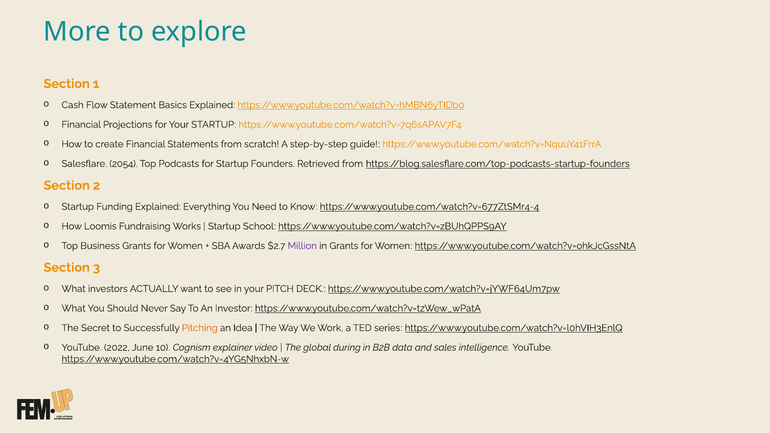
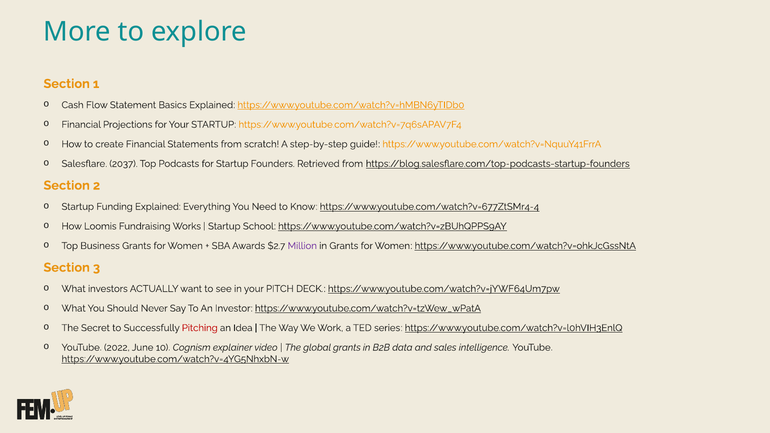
2054: 2054 -> 2037 (123, 164)
Pitching colour: orange -> red (200, 328)
global during: during -> grants (347, 348)
